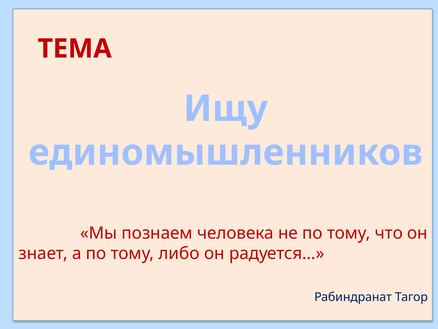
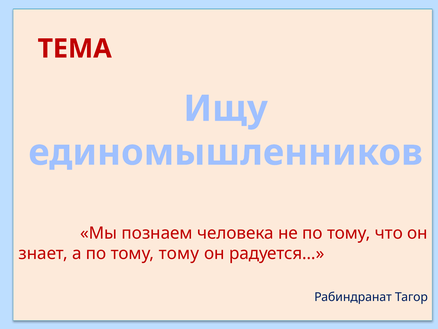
тому либо: либо -> тому (179, 253)
